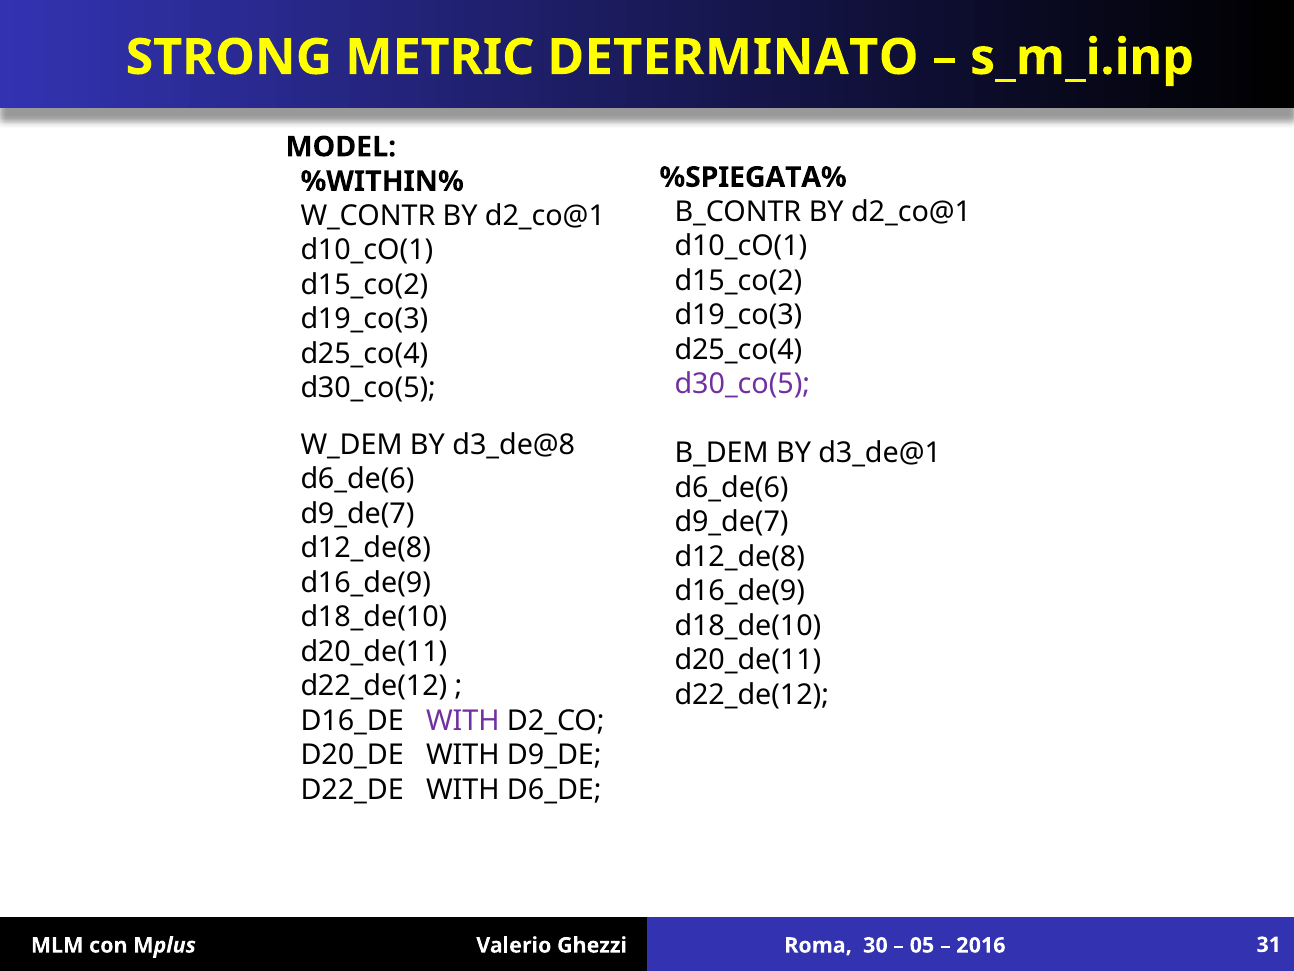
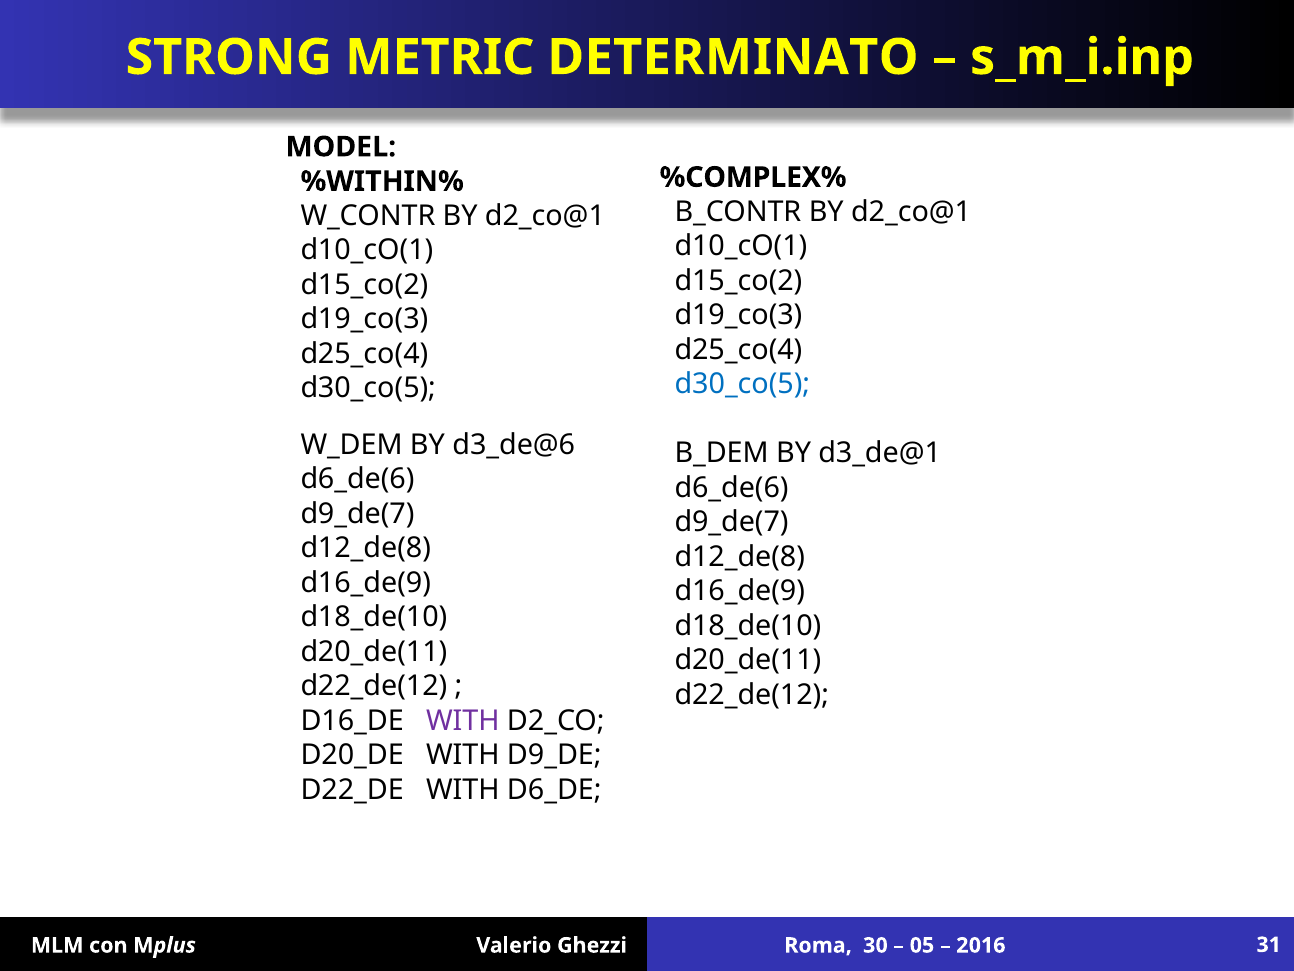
%SPIEGATA%: %SPIEGATA% -> %COMPLEX% (753, 177)
d30_co(5 colour: purple -> blue (742, 384)
d3_de@8: d3_de@8 -> d3_de@6 (514, 444)
